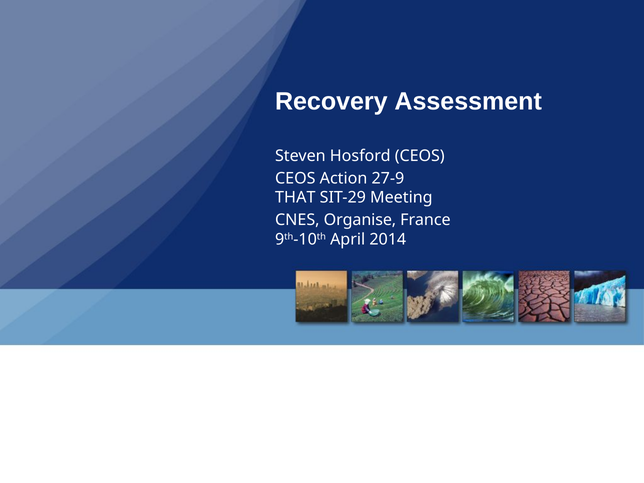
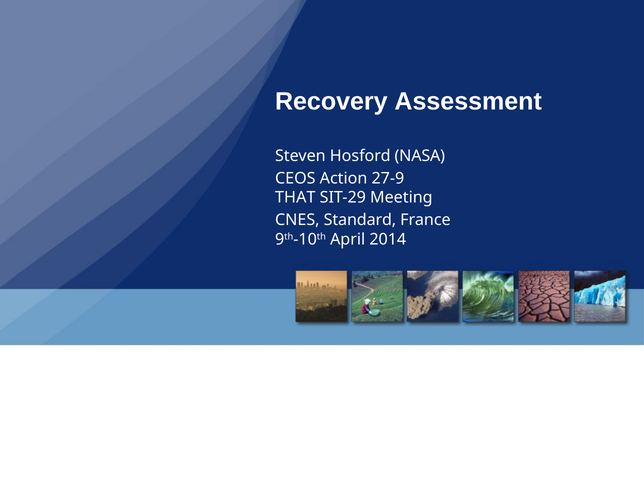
Hosford CEOS: CEOS -> NASA (420, 156)
Organise: Organise -> Standard (360, 220)
